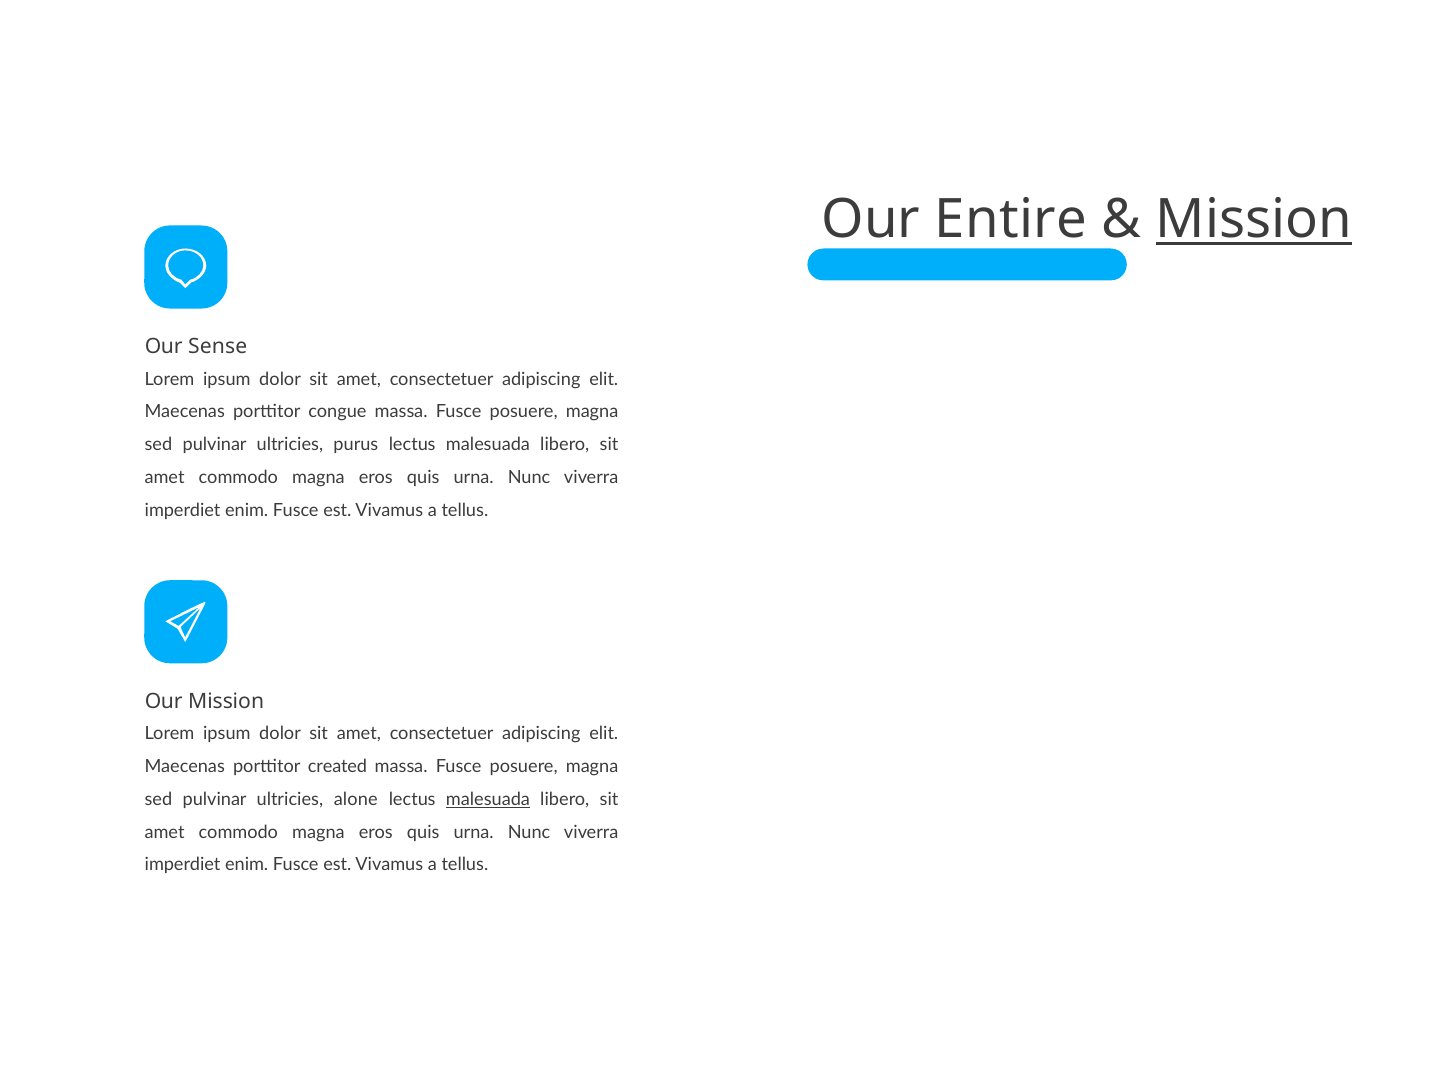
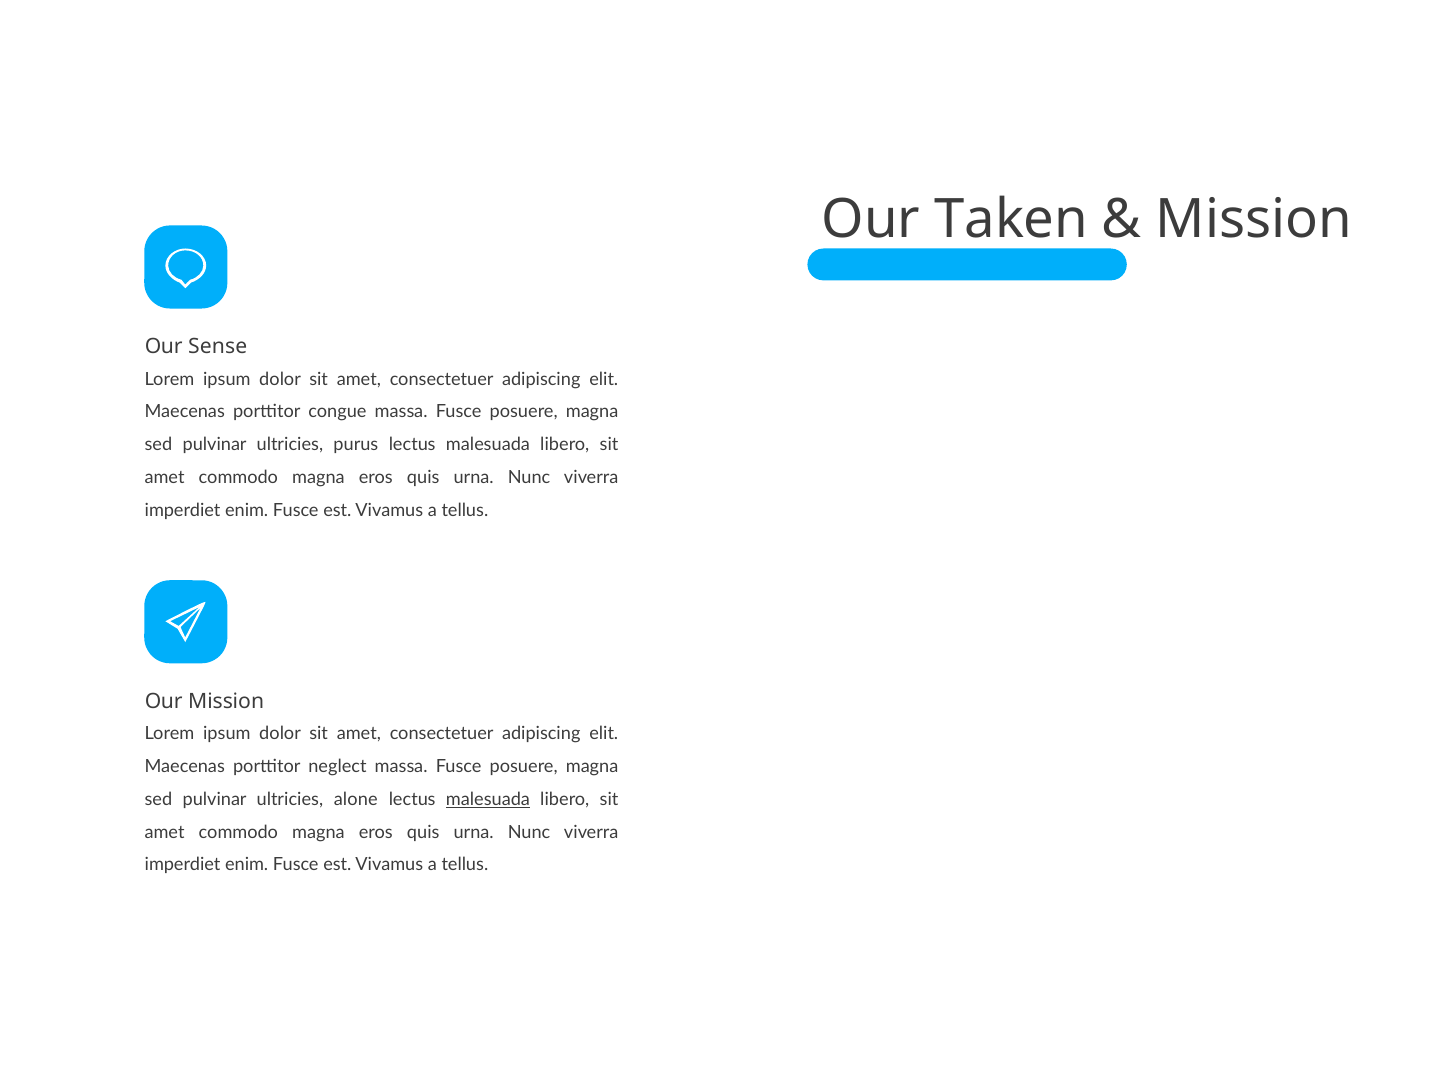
Entire: Entire -> Taken (1011, 220)
Mission underline: present -> none (1254, 220)
created: created -> neglect (337, 767)
